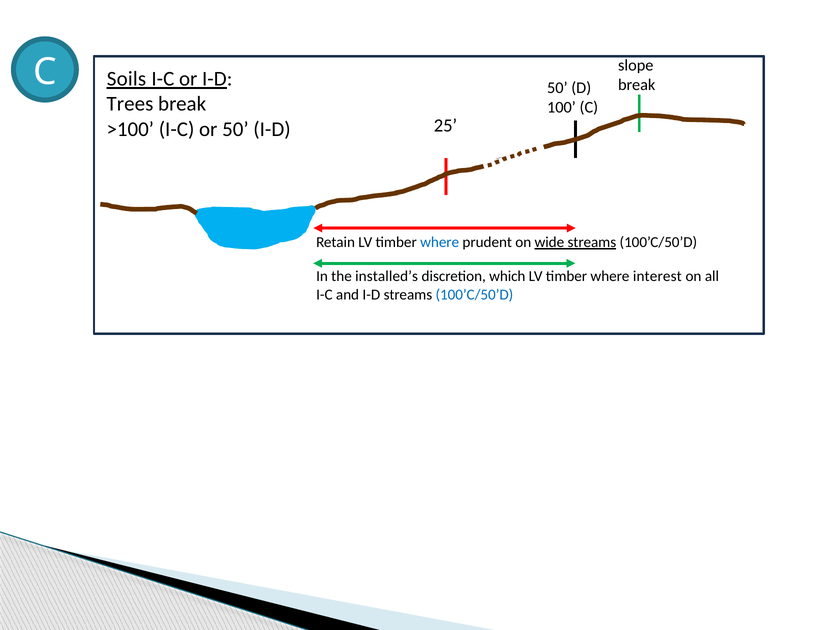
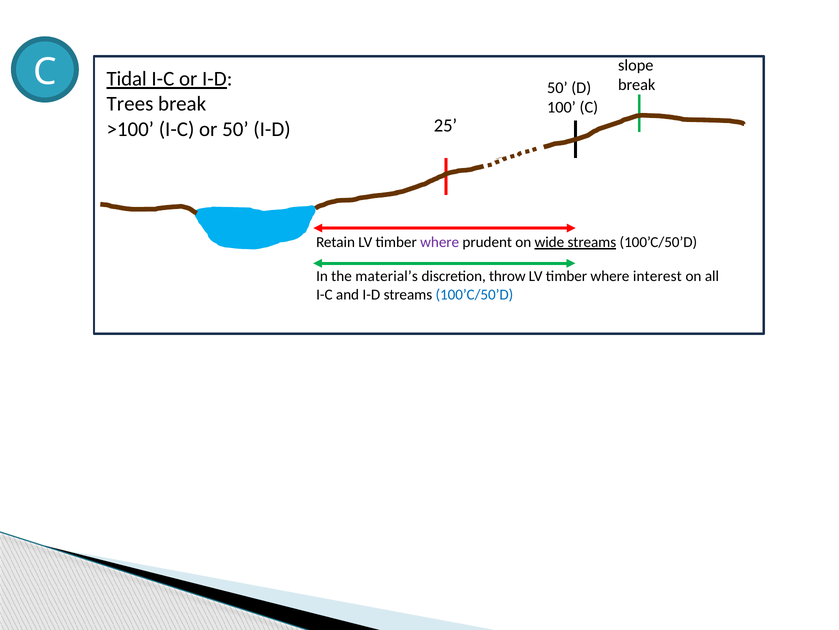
Soils: Soils -> Tidal (127, 79)
where colour: blue -> purple (440, 242)
installed’s: installed’s -> material’s (387, 276)
which: which -> throw (507, 276)
